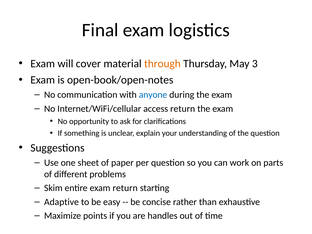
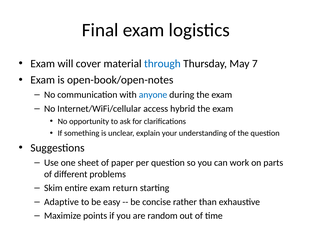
through colour: orange -> blue (162, 64)
3: 3 -> 7 (255, 64)
access return: return -> hybrid (183, 109)
handles: handles -> random (163, 216)
